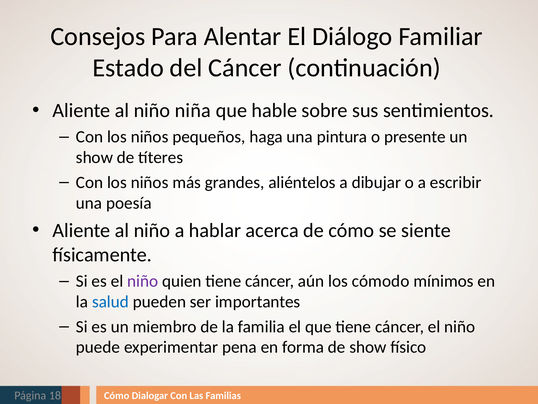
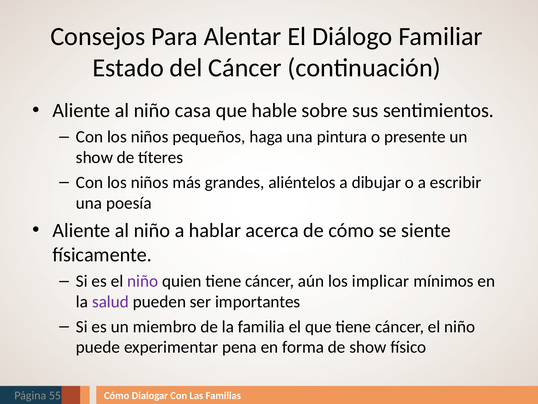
niña: niña -> casa (193, 110)
cómodo: cómodo -> implicar (381, 281)
salud colour: blue -> purple (110, 301)
18: 18 -> 55 (55, 395)
